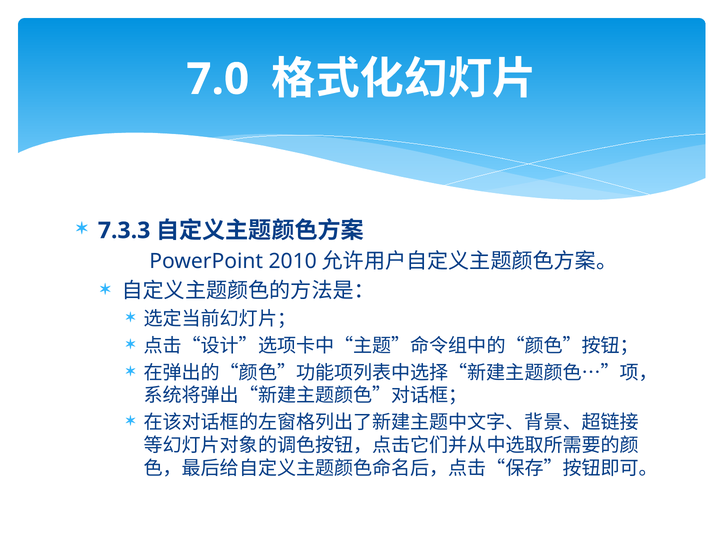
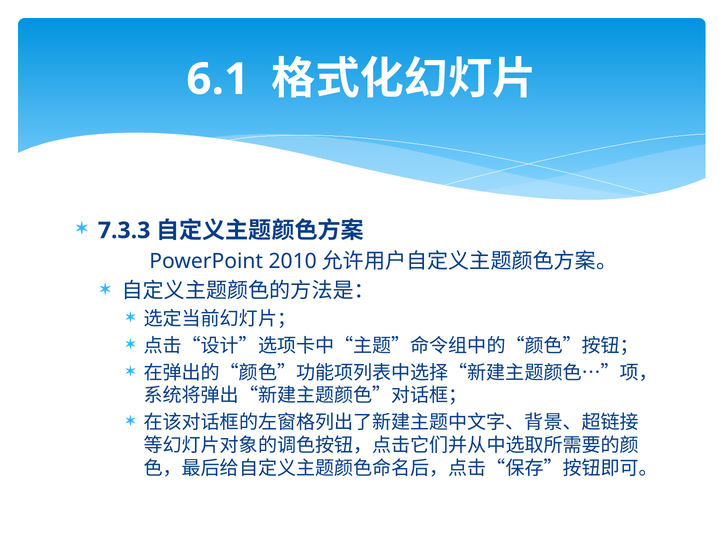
7.0: 7.0 -> 6.1 (218, 79)
